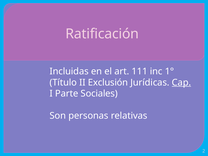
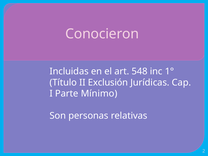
Ratificación: Ratificación -> Conocieron (102, 34)
111: 111 -> 548 (140, 71)
Cap underline: present -> none (181, 82)
Sociales: Sociales -> Mínimo (99, 94)
